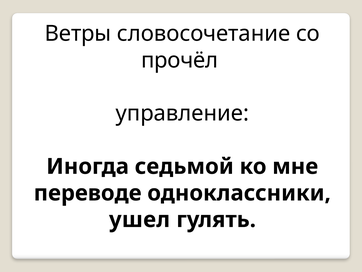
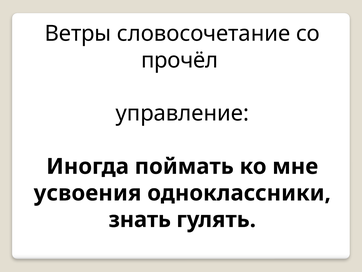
седьмой: седьмой -> поймать (184, 166)
переводе: переводе -> усвоения (88, 193)
ушел: ушел -> знать (140, 219)
